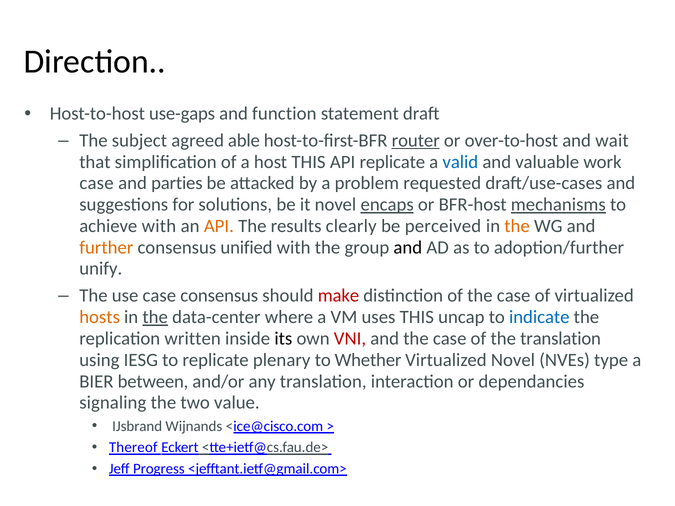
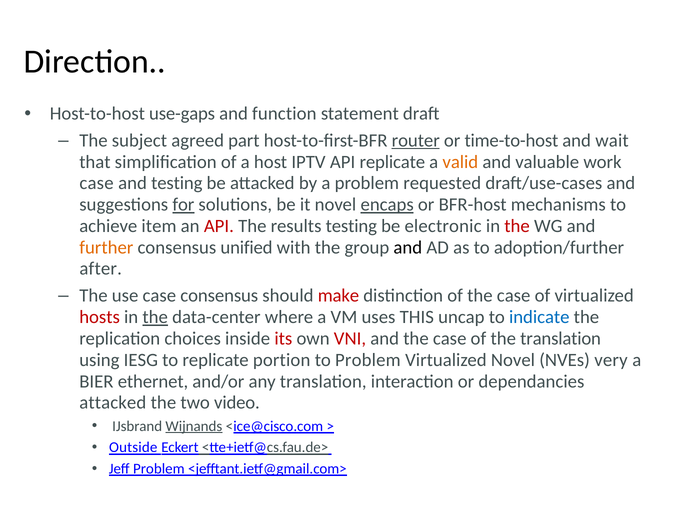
able: able -> part (244, 141)
over-to-host: over-to-host -> time-to-host (511, 141)
host THIS: THIS -> IPTV (308, 162)
valid colour: blue -> orange (460, 162)
and parties: parties -> testing (177, 183)
for underline: none -> present (183, 205)
mechanisms underline: present -> none (558, 205)
achieve with: with -> item (159, 226)
API colour: orange -> red (219, 226)
results clearly: clearly -> testing (351, 226)
perceived: perceived -> electronic (443, 226)
the colour: orange -> red (517, 226)
unify: unify -> after (101, 269)
hosts colour: orange -> red (100, 317)
written: written -> choices (193, 339)
its colour: black -> red (283, 339)
plenary: plenary -> portion (282, 360)
to Whether: Whether -> Problem (368, 360)
type: type -> very (611, 360)
between: between -> ethernet (153, 382)
signaling: signaling -> attacked (113, 403)
value: value -> video (237, 403)
Wijnands underline: none -> present (194, 426)
Thereof: Thereof -> Outside (133, 448)
Jeff Progress: Progress -> Problem (159, 469)
